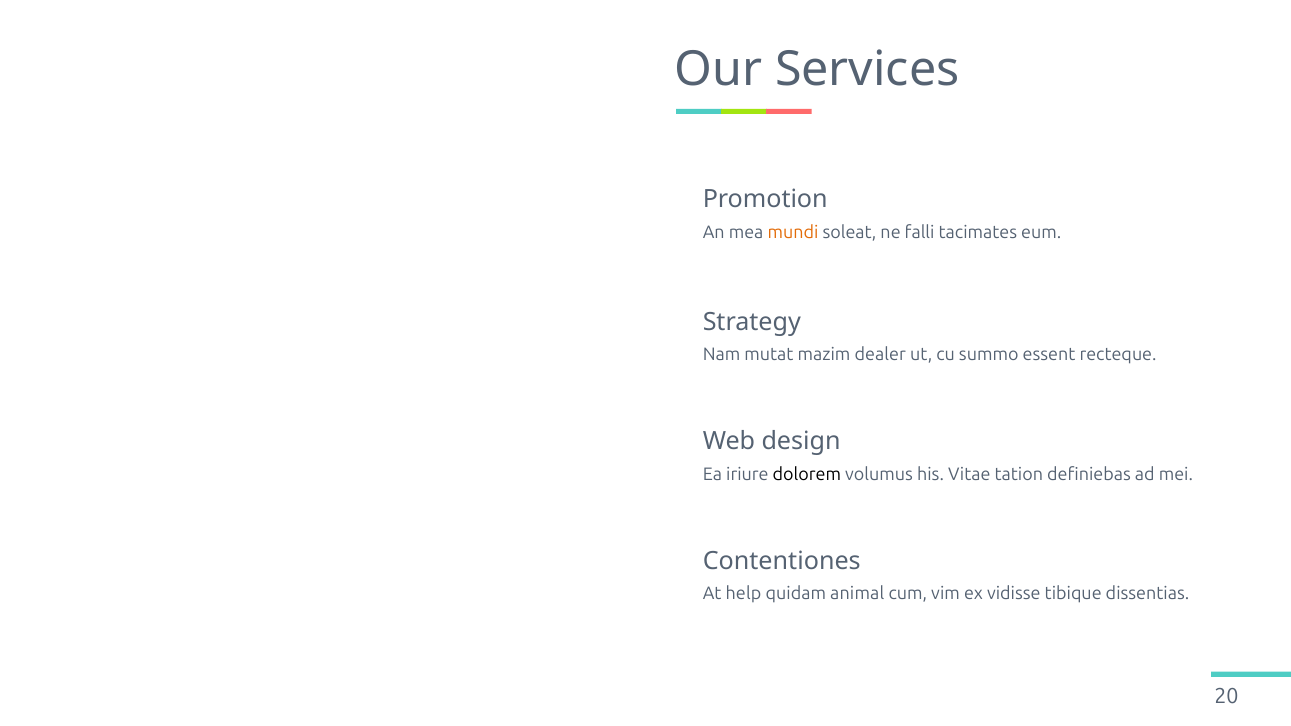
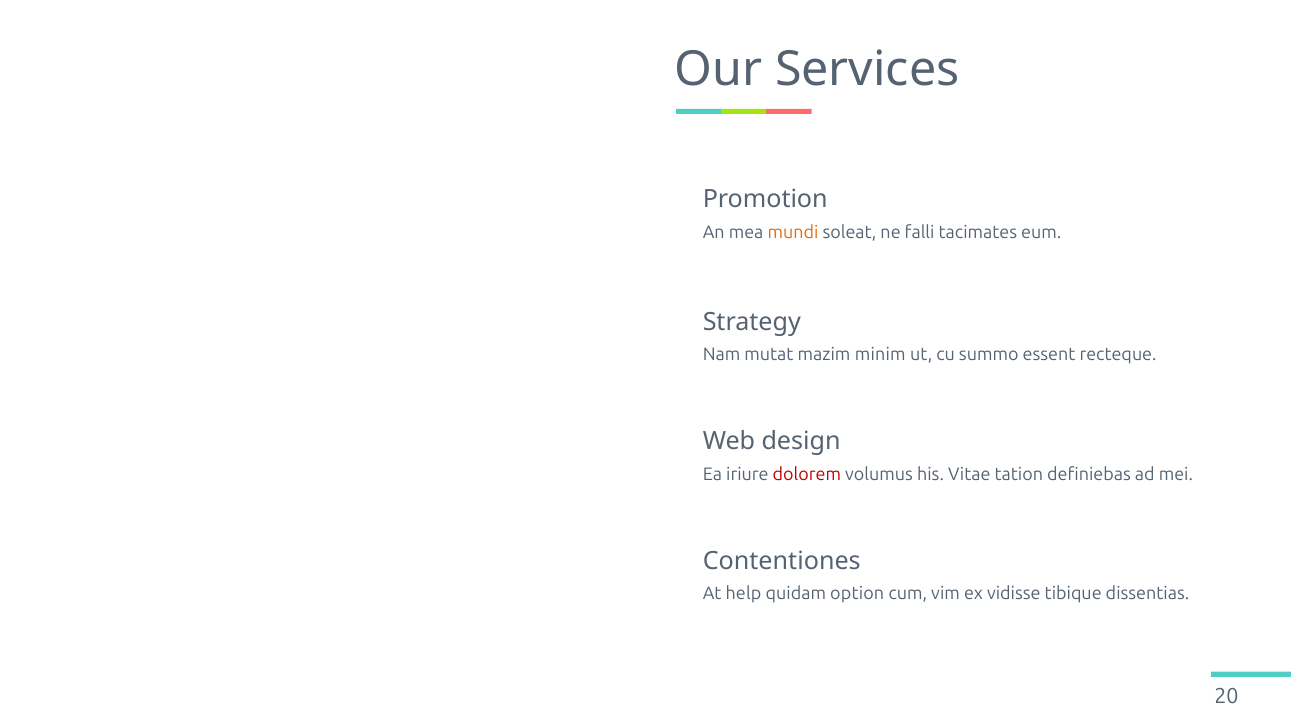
dealer: dealer -> minim (880, 355)
dolorem colour: black -> red (807, 474)
animal: animal -> option (857, 594)
